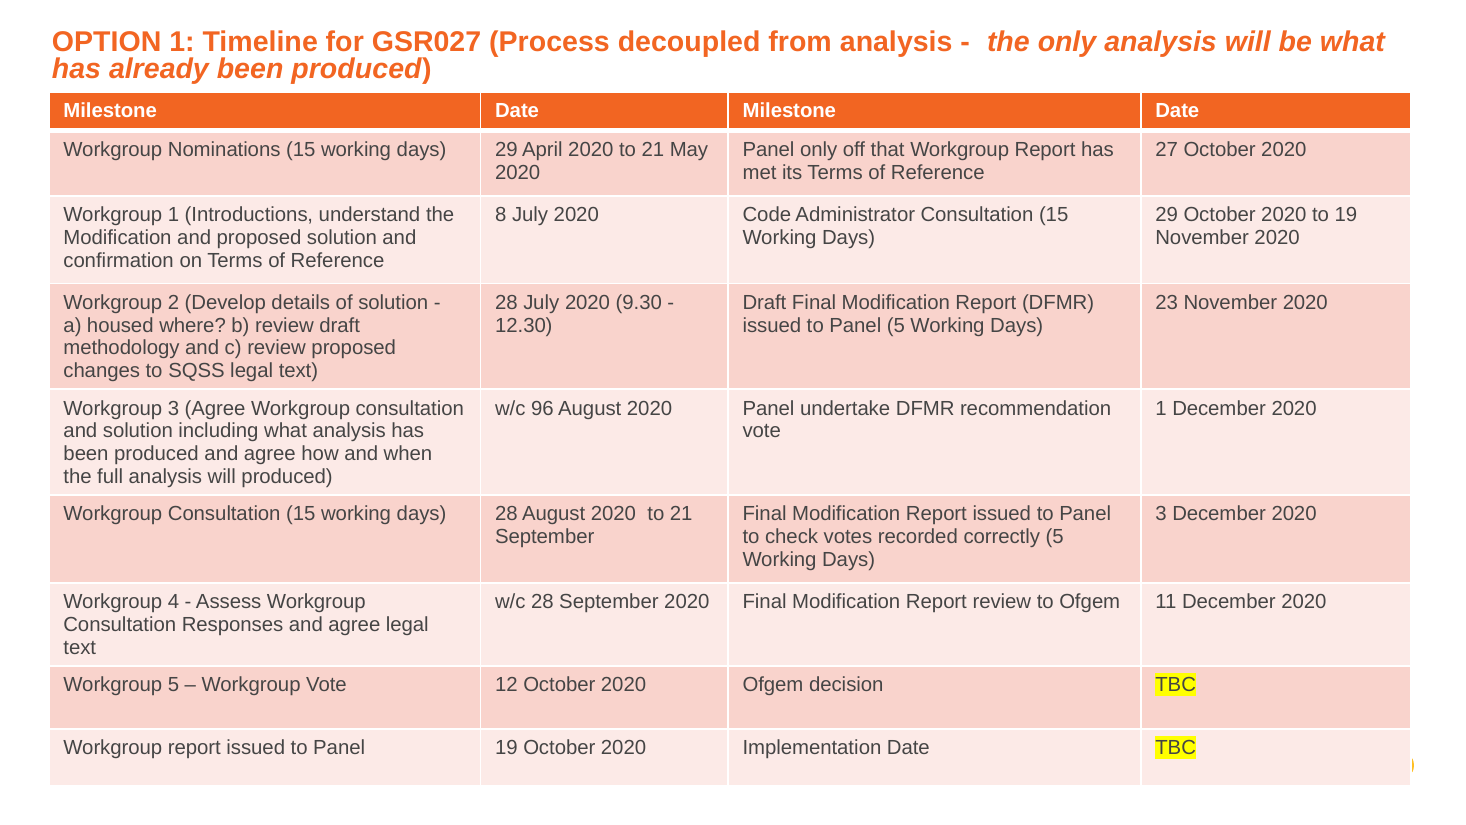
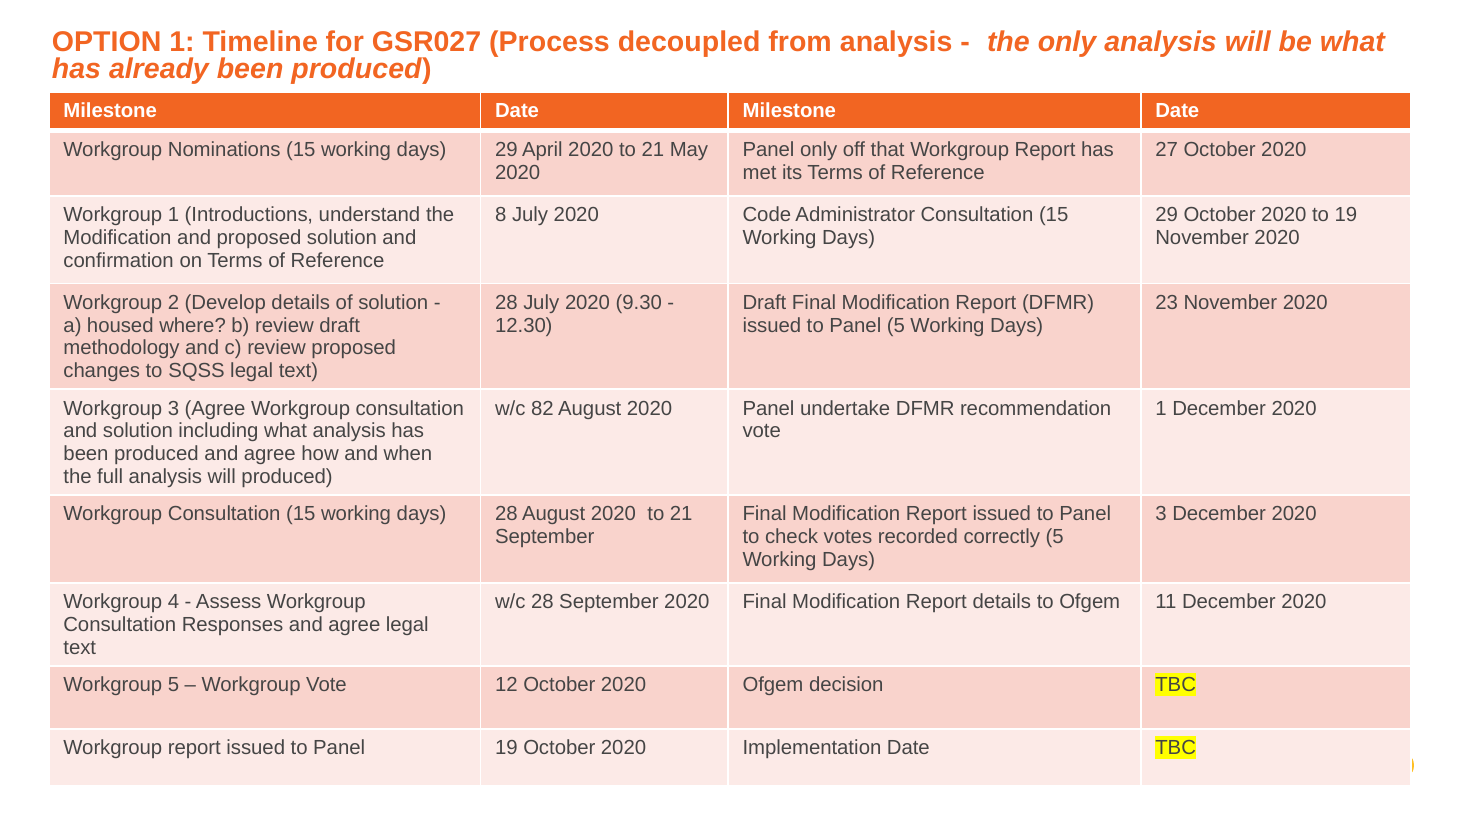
96: 96 -> 82 (542, 408)
Report review: review -> details (1002, 602)
